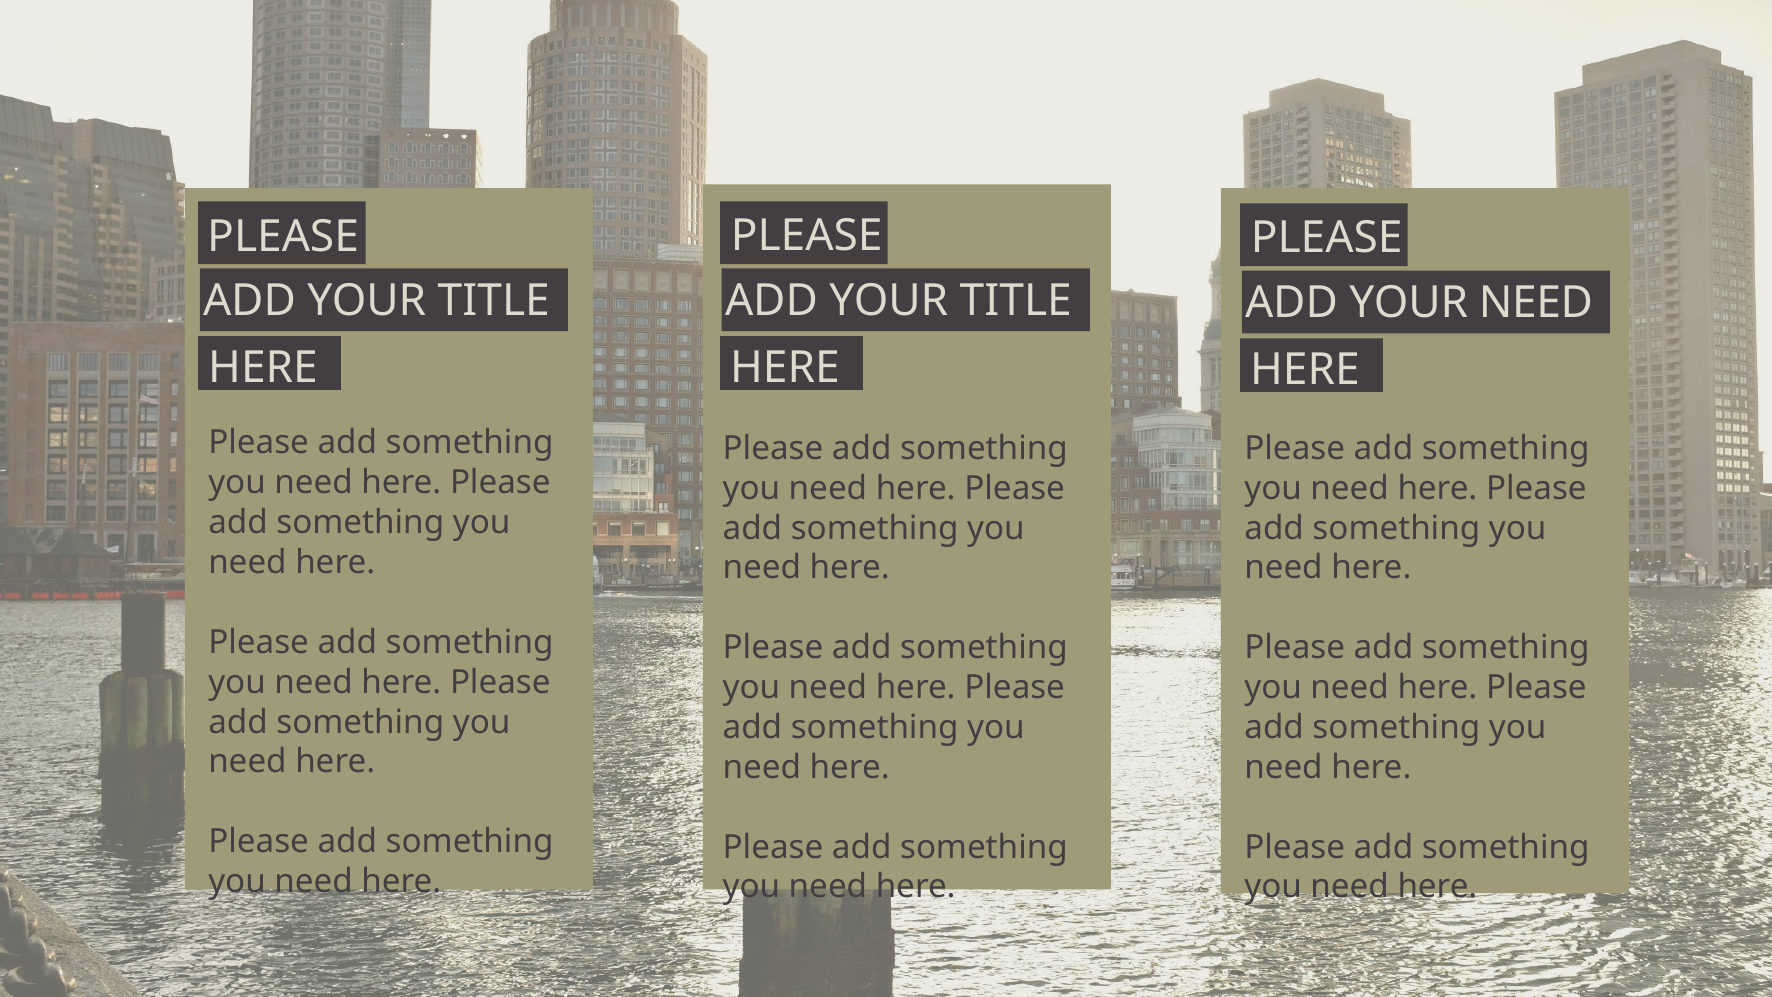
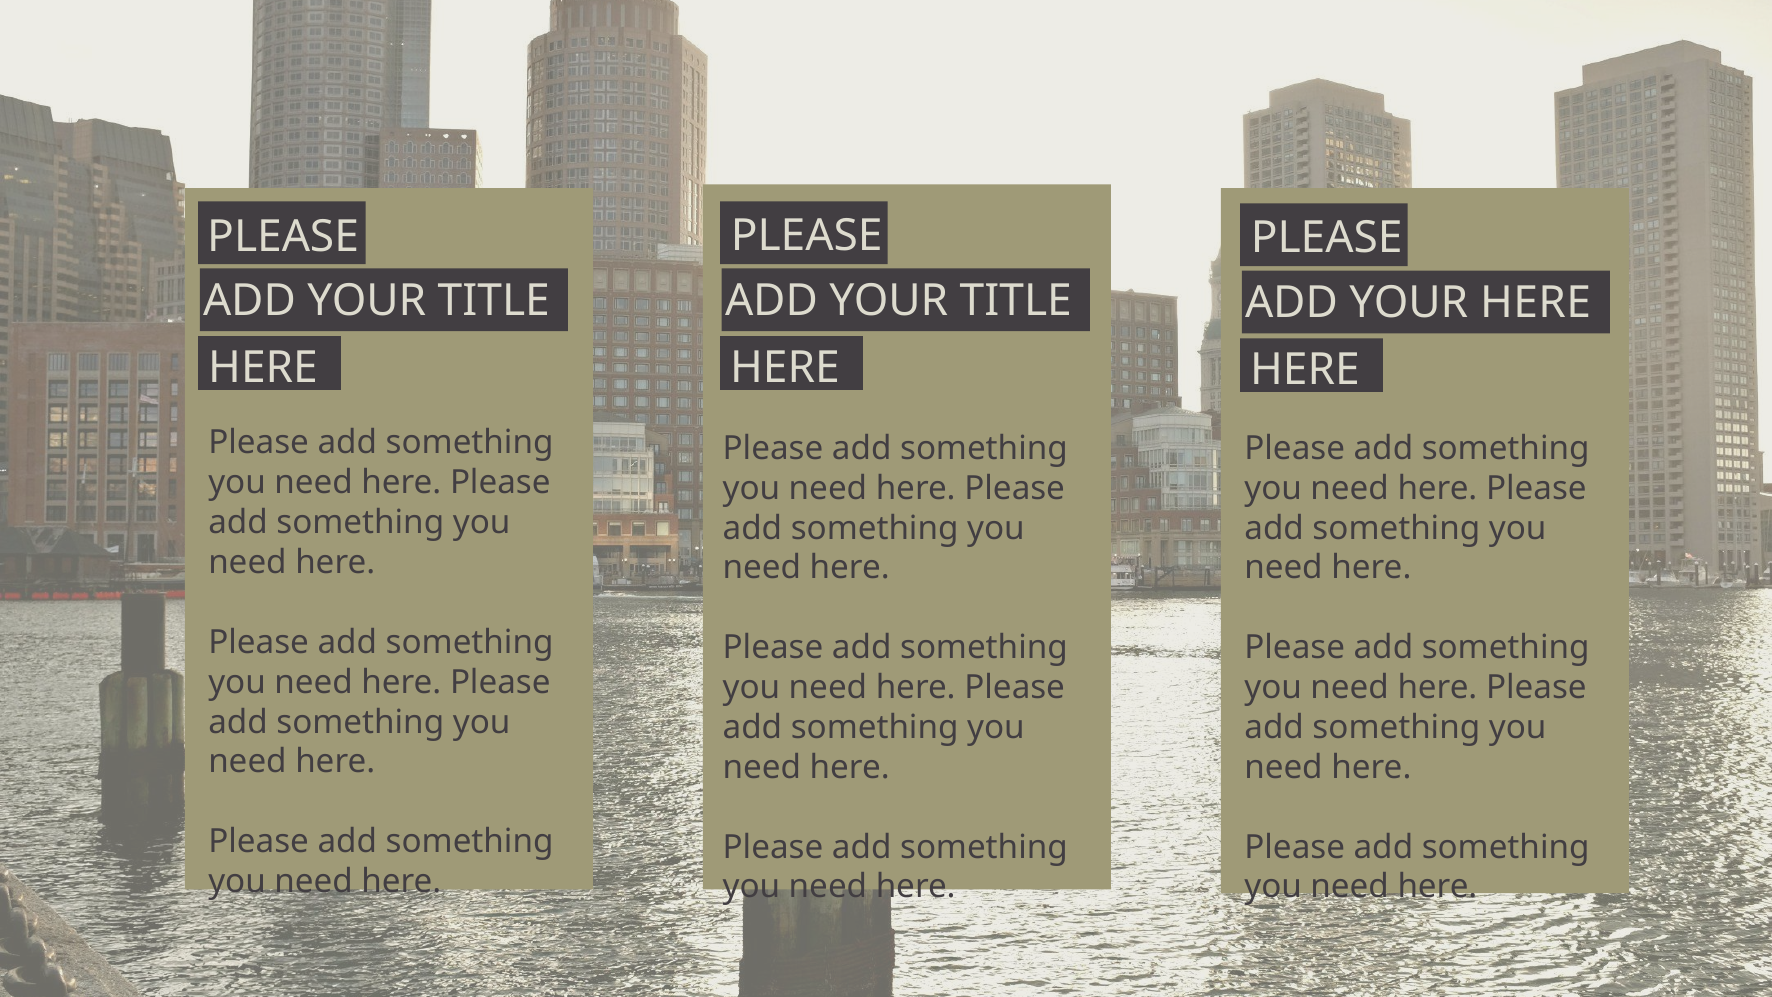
YOUR NEED: NEED -> HERE (1536, 303)
